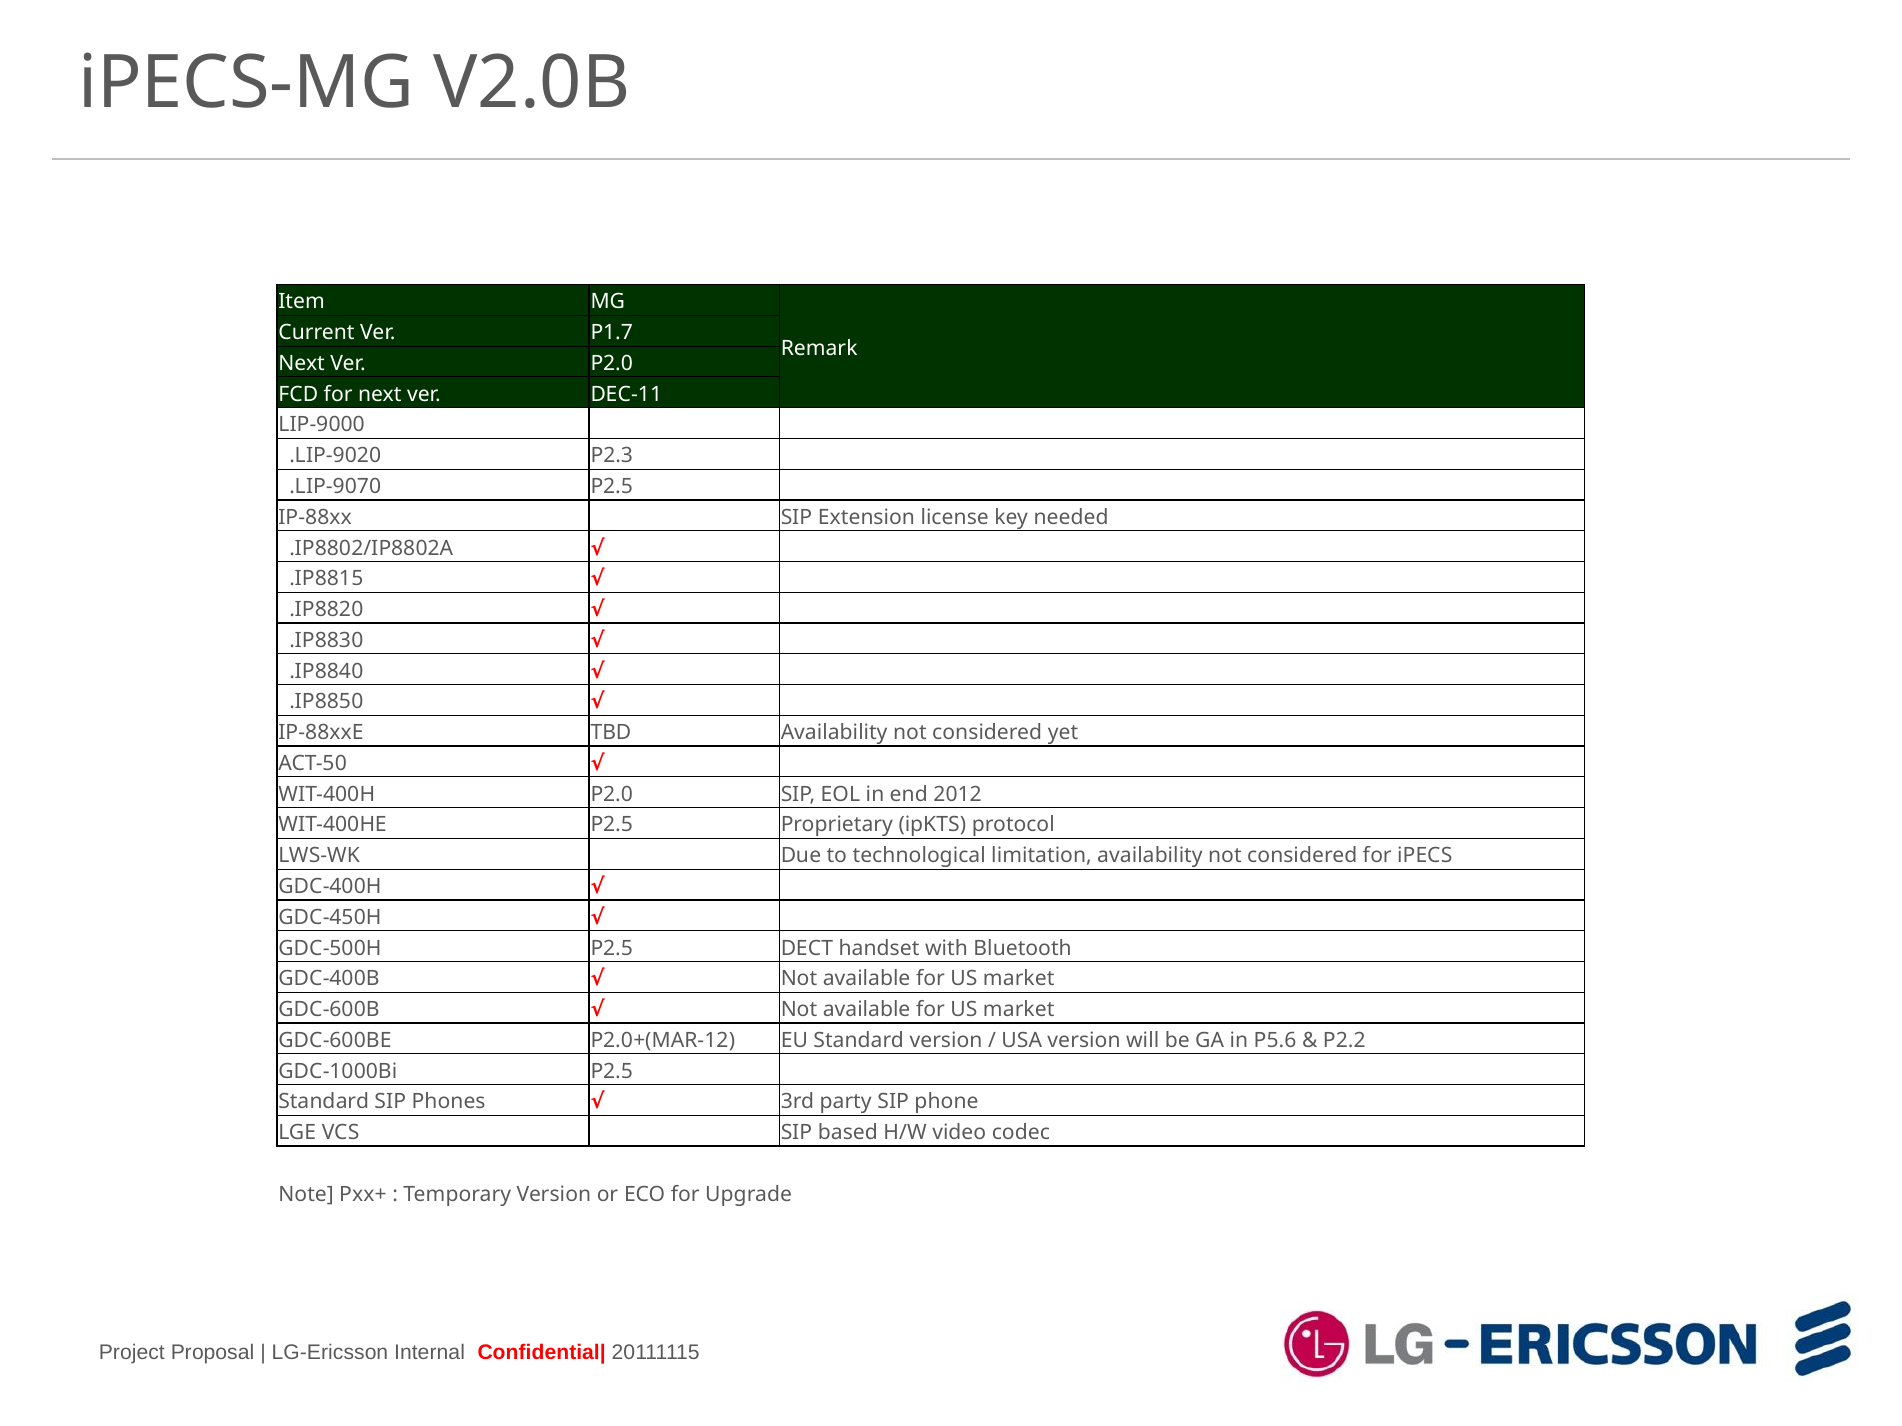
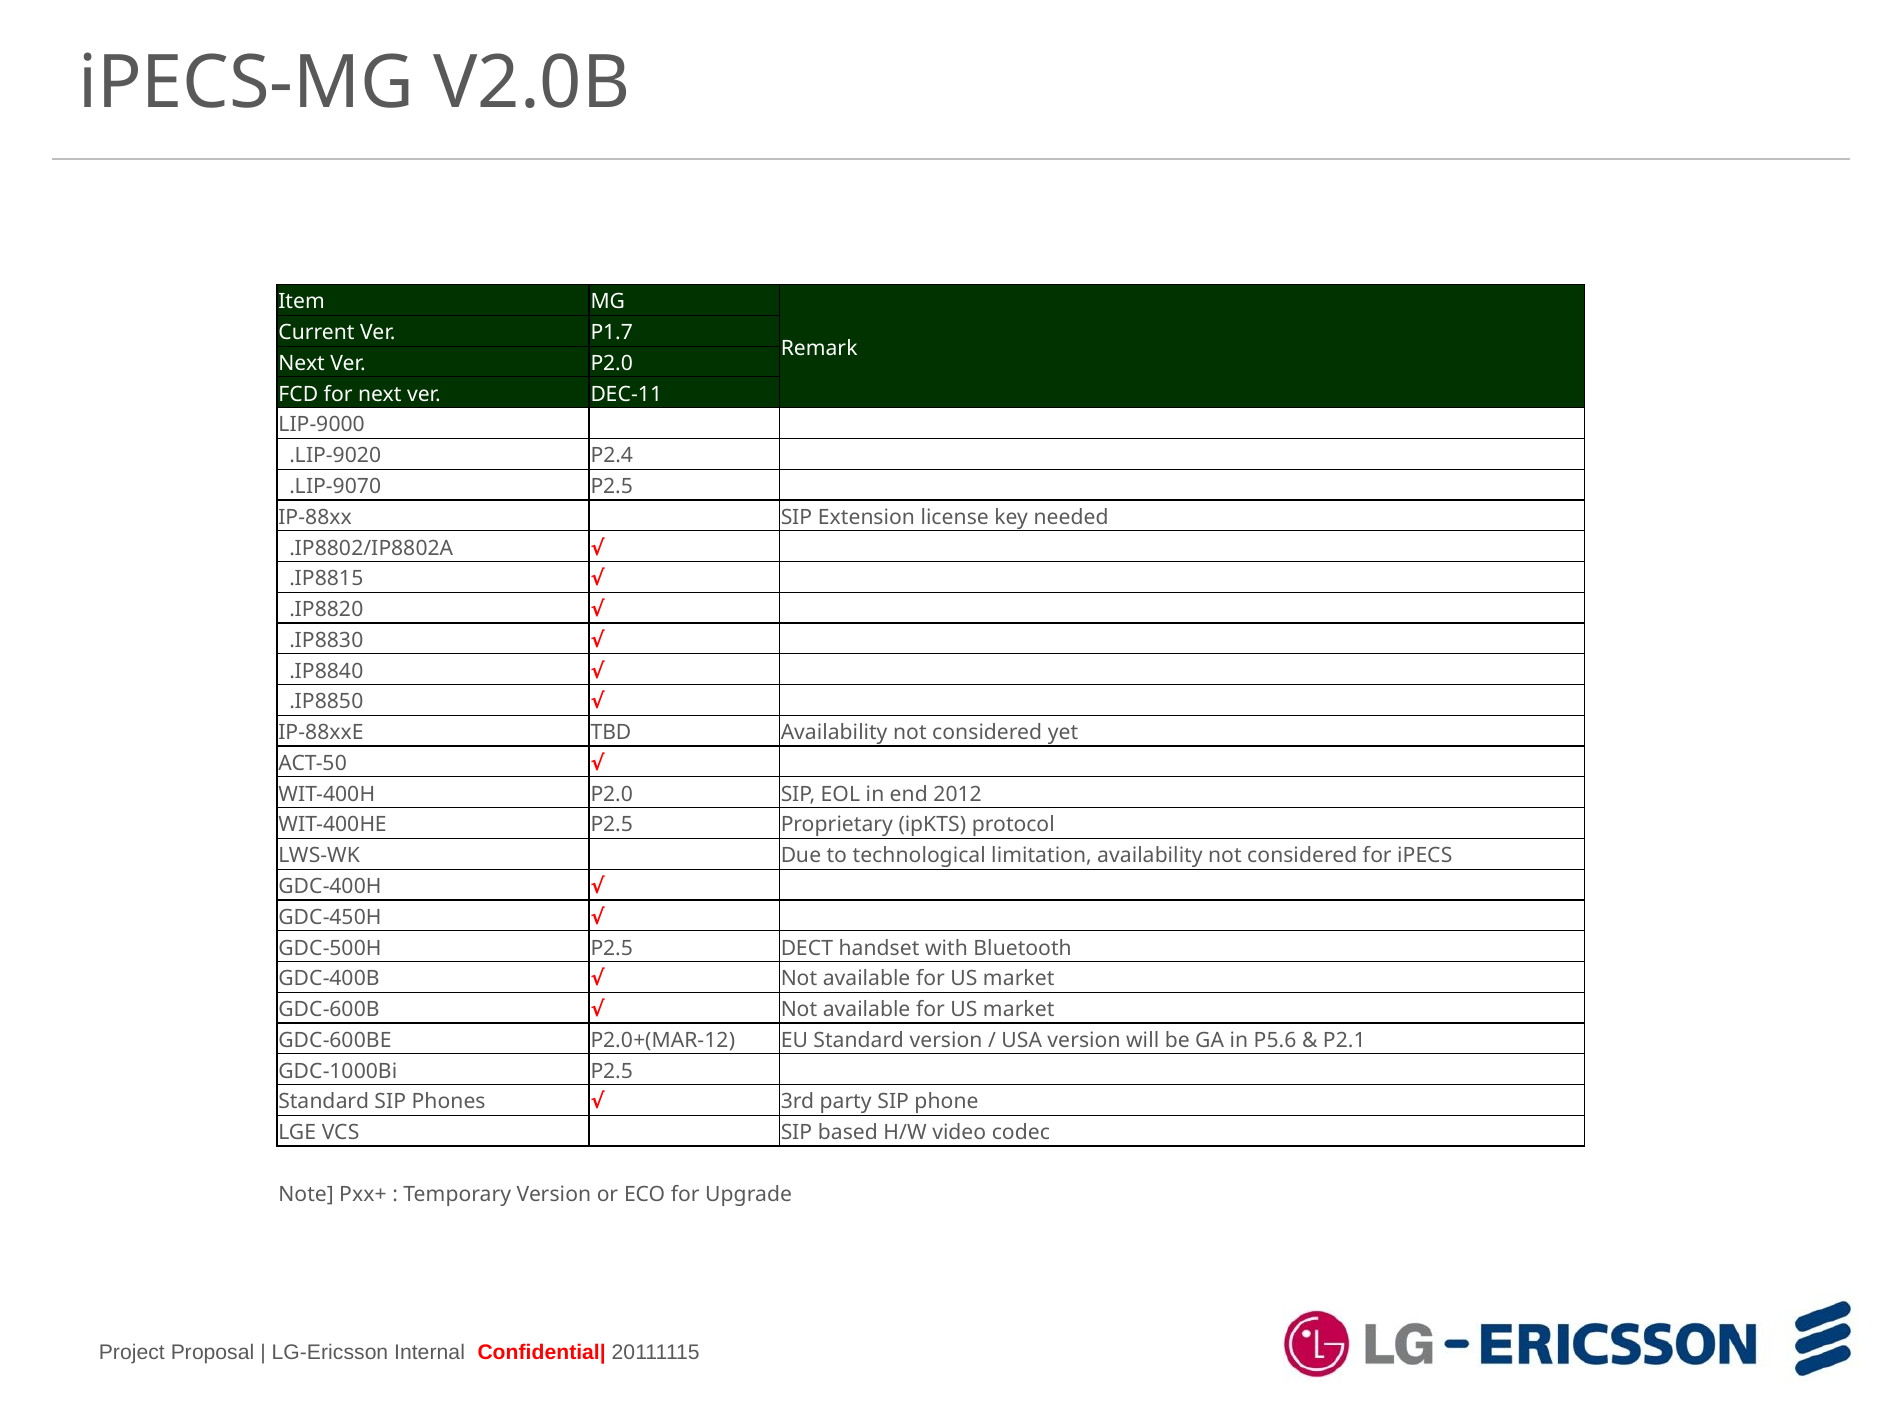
P2.3: P2.3 -> P2.4 (612, 456)
P2.2: P2.2 -> P2.1 (1344, 1041)
